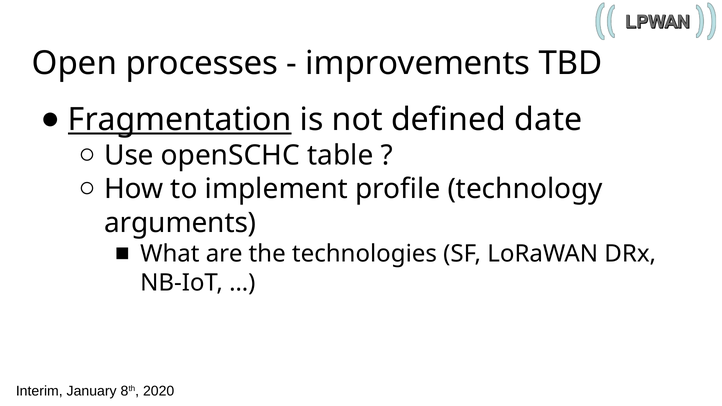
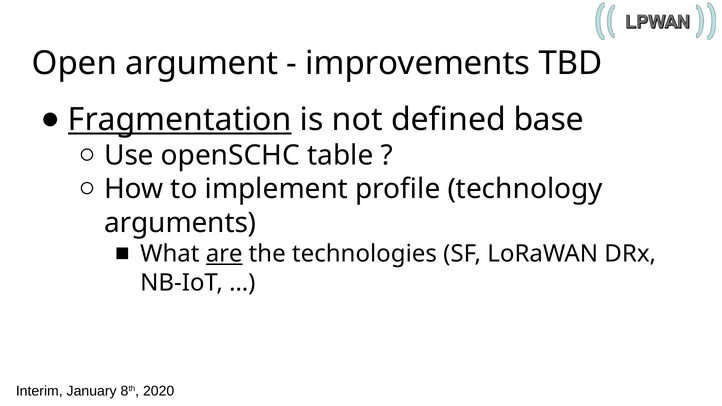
processes: processes -> argument (202, 63)
date: date -> base (549, 120)
are underline: none -> present (224, 254)
